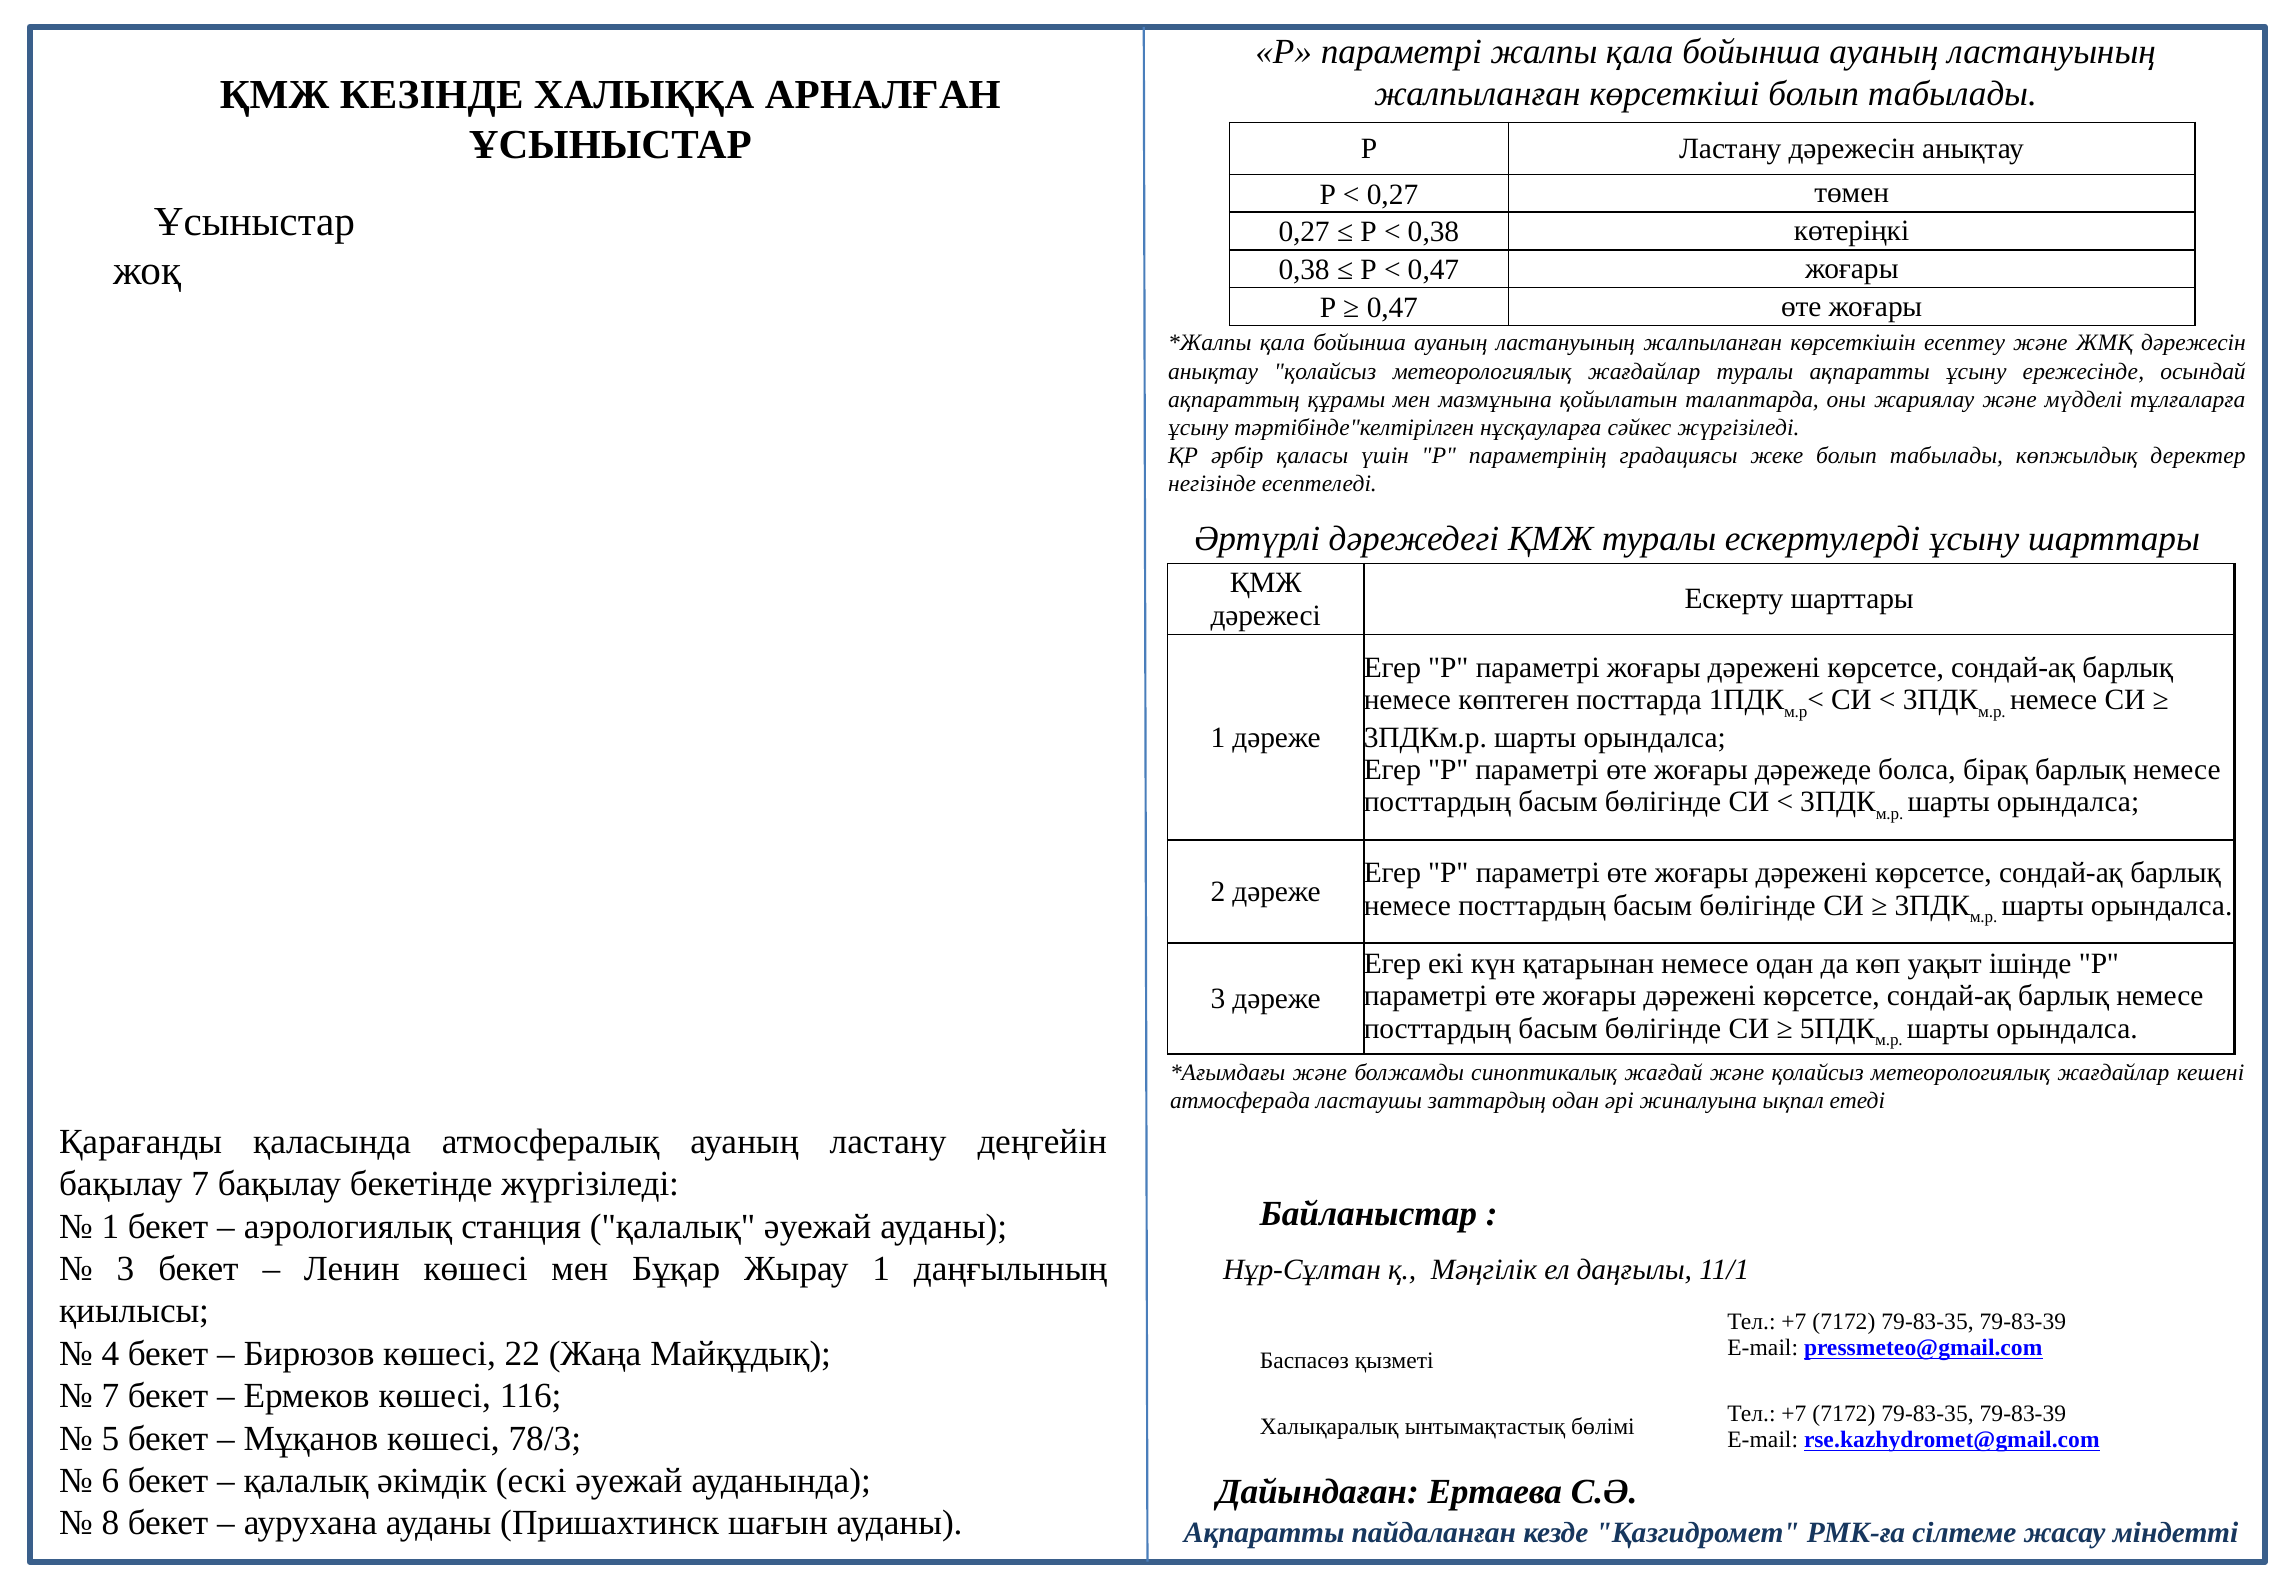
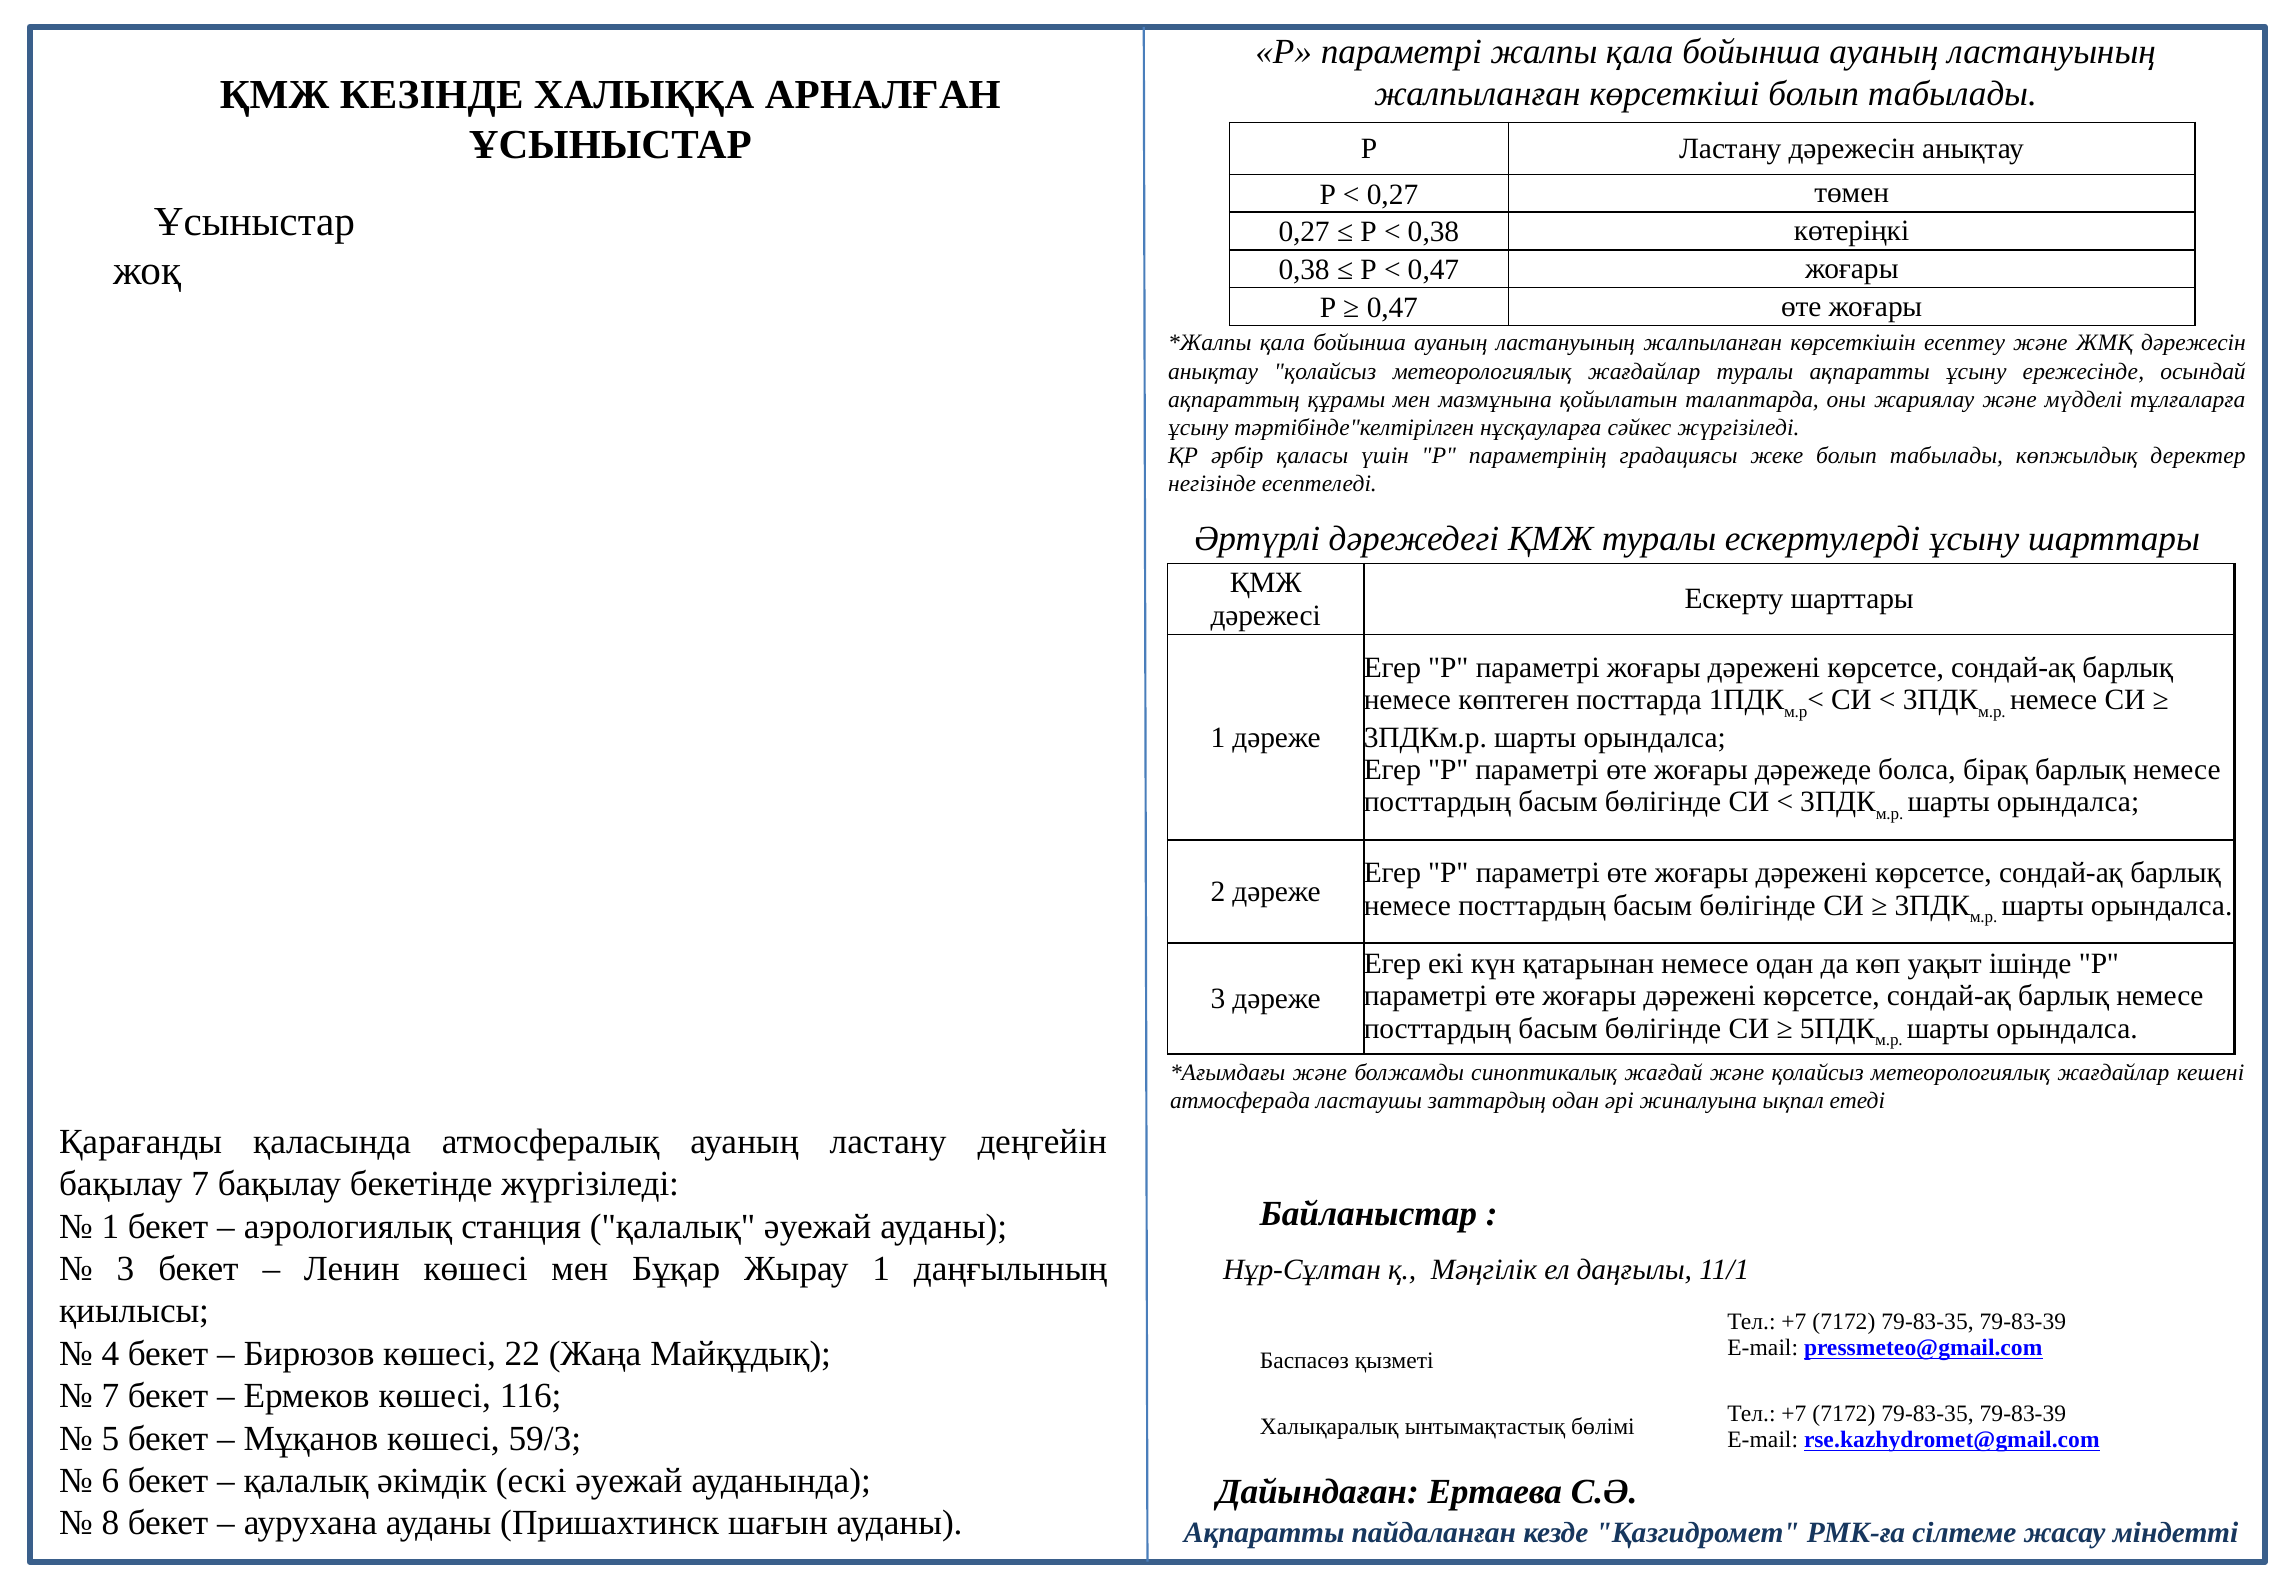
78/3: 78/3 -> 59/3 (545, 1438)
